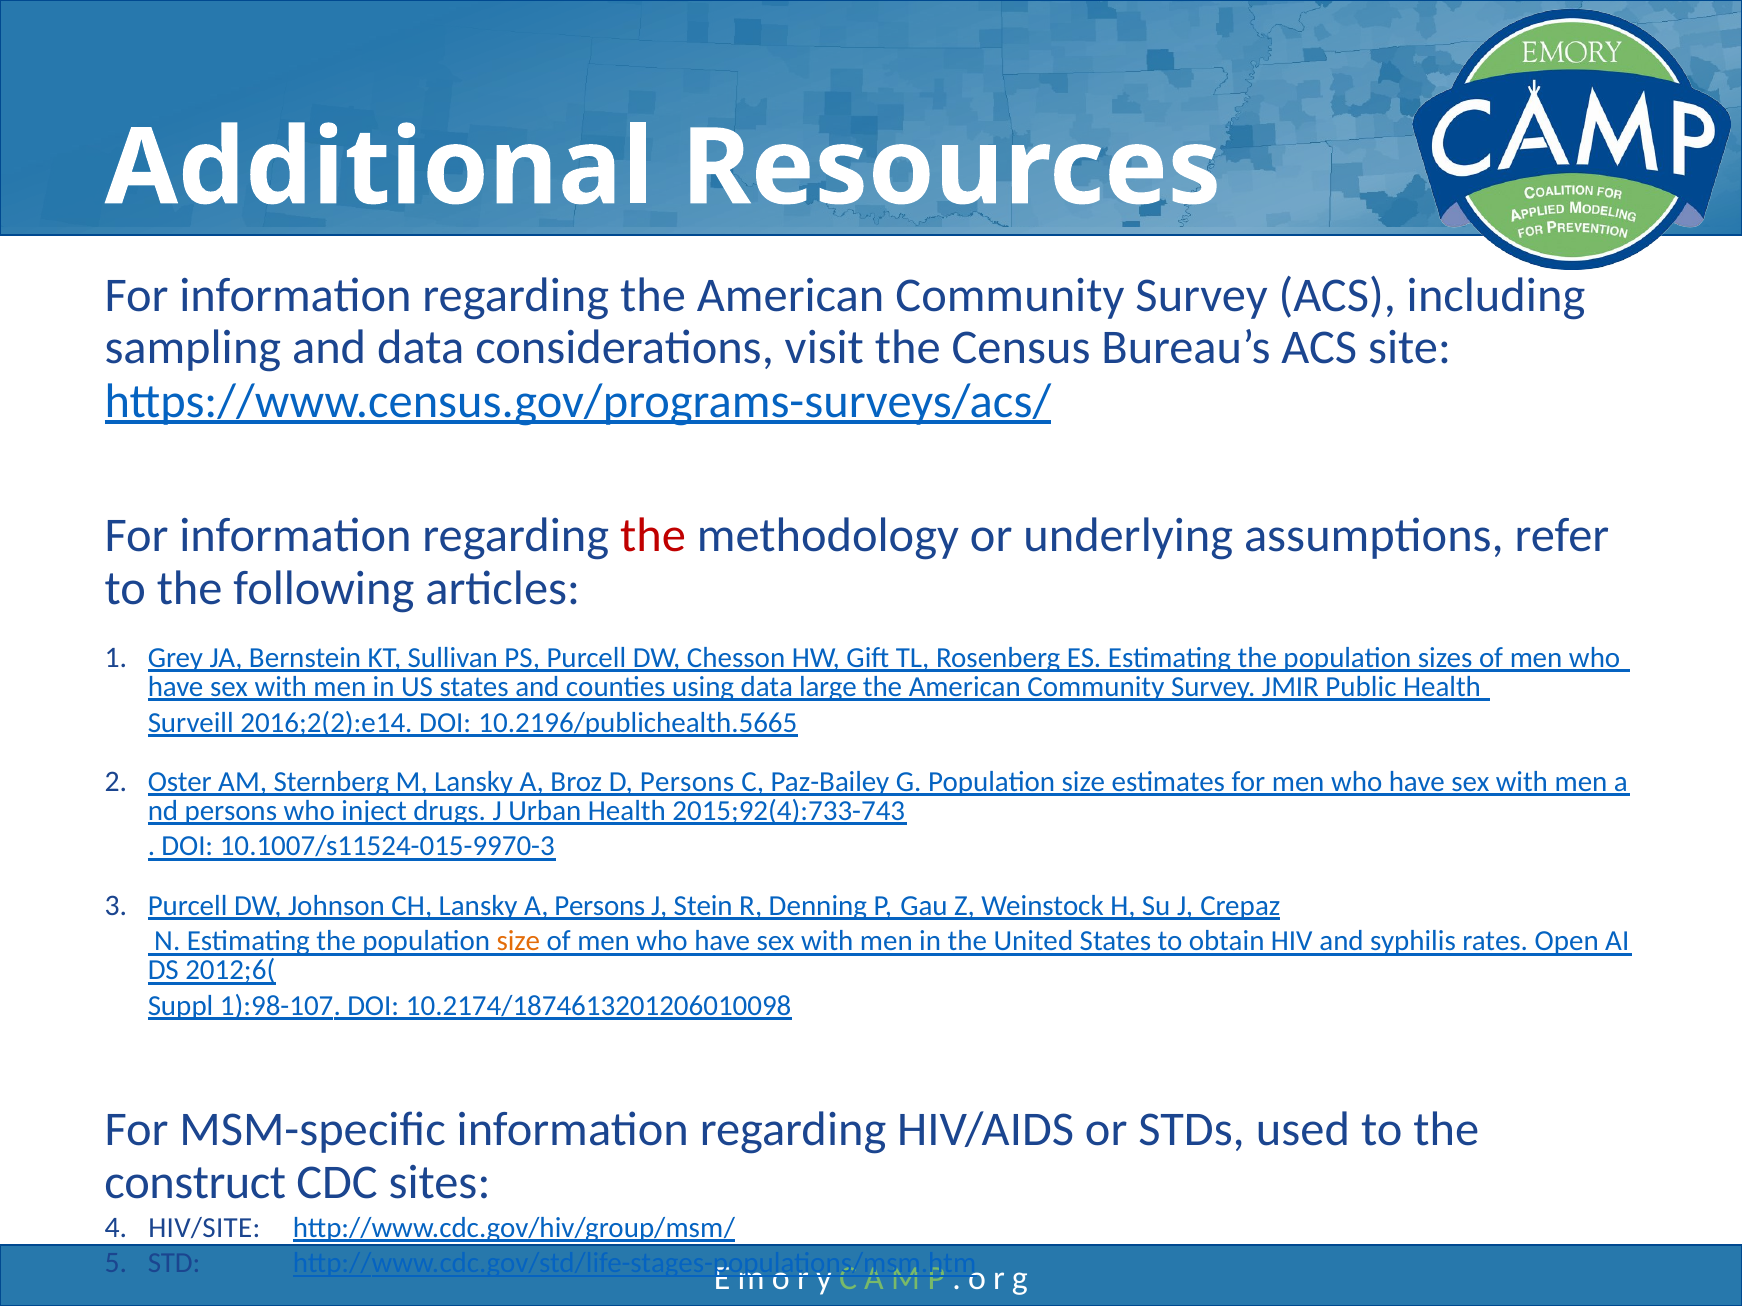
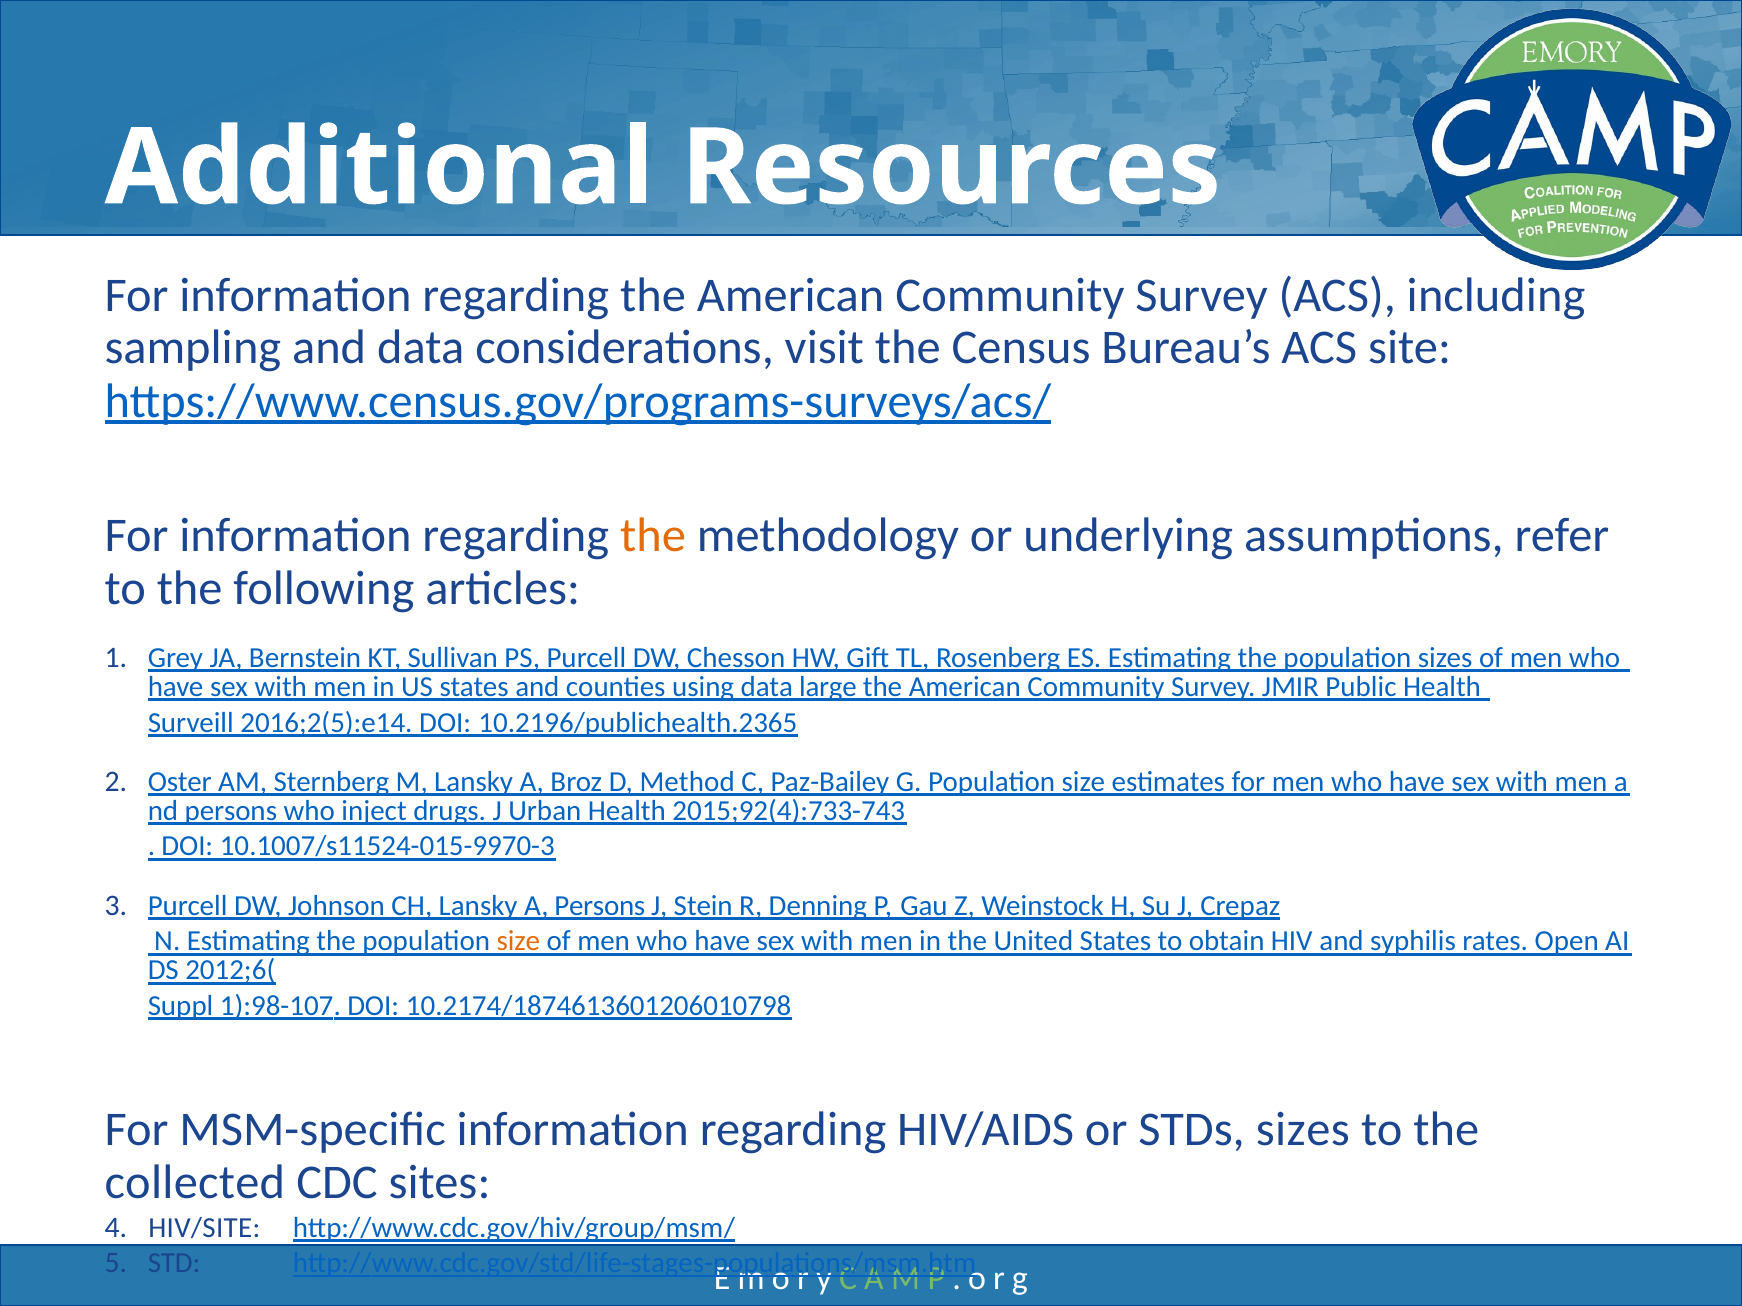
the colour: red -> orange (653, 536)
2016;2(2):e14: 2016;2(2):e14 -> 2016;2(5):e14 (326, 723)
10.2196/publichealth.5665: 10.2196/publichealth.5665 -> 10.2196/publichealth.2365 (638, 723)
D Persons: Persons -> Method (687, 782)
10.2174/1874613201206010098: 10.2174/1874613201206010098 -> 10.2174/1874613601206010798 (599, 1006)
STDs used: used -> sizes (1303, 1130)
construct: construct -> collected (195, 1183)
